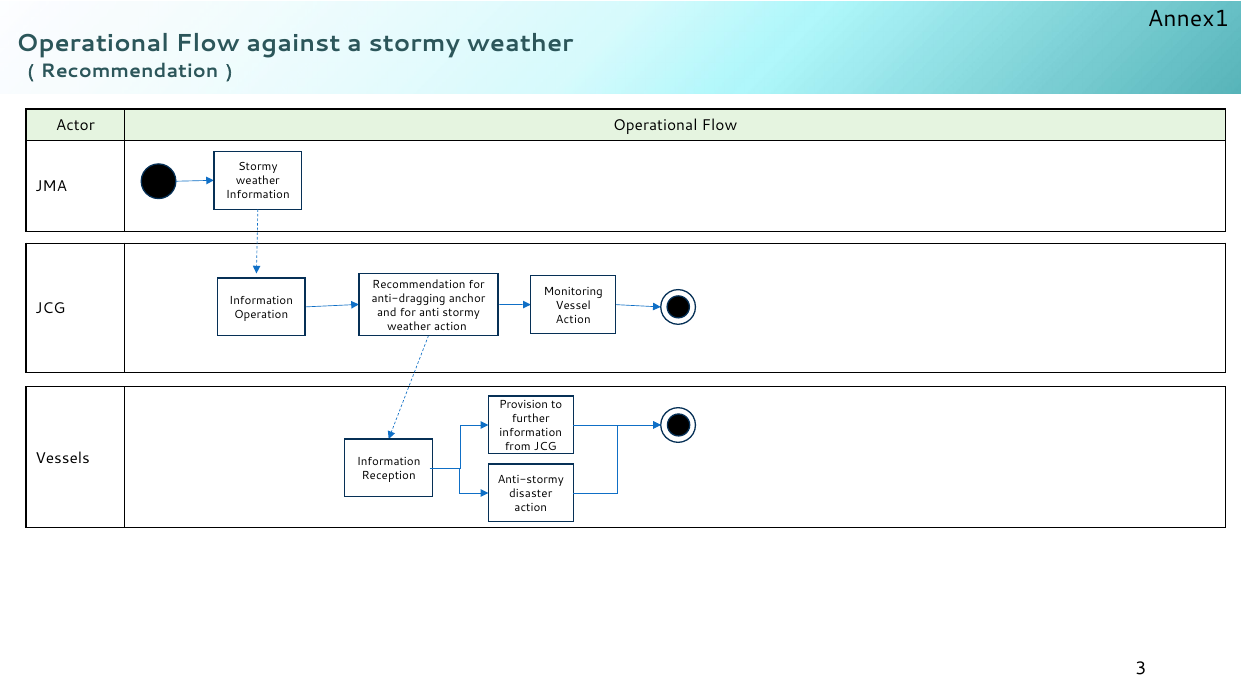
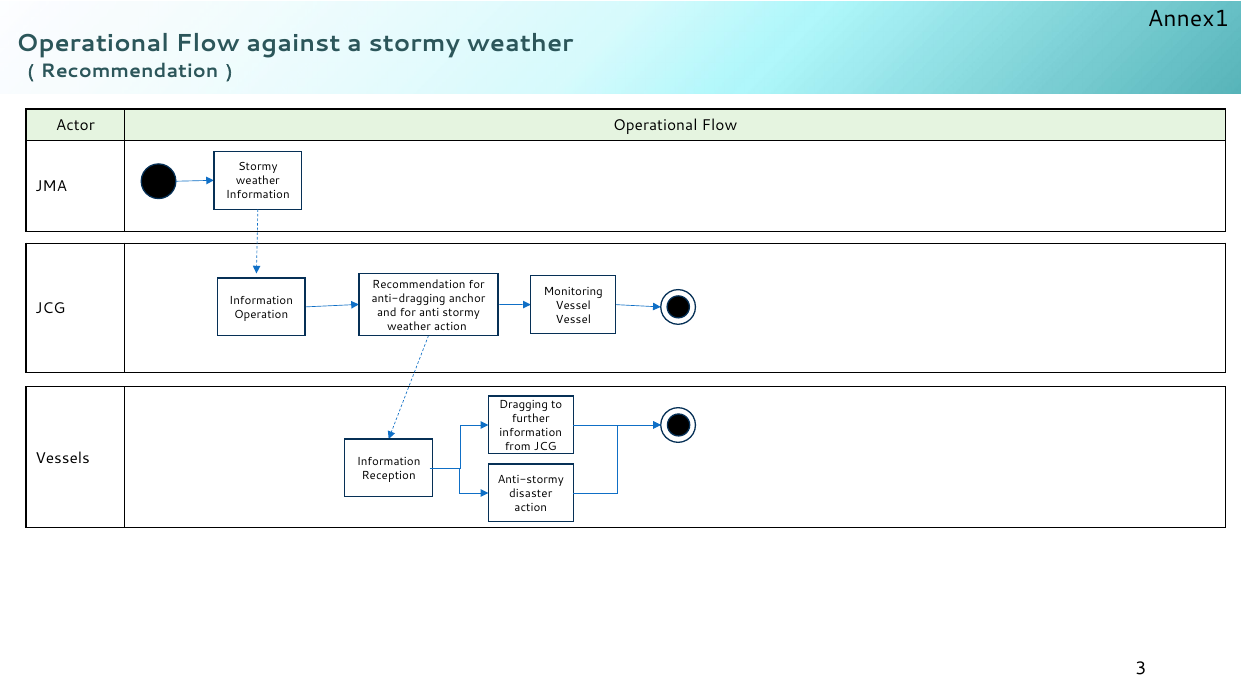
Action: Action -> Vessel (573, 319)
Provision: Provision -> Dragging (524, 405)
